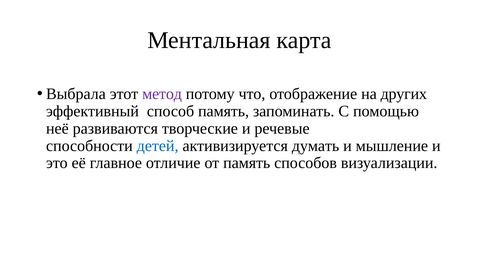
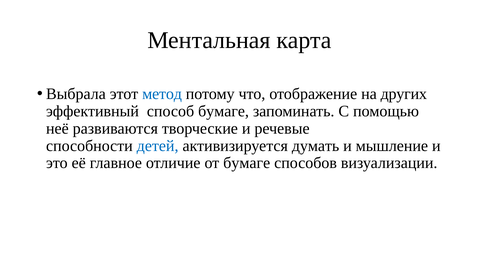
метод colour: purple -> blue (162, 94)
способ память: память -> бумаге (224, 111)
от память: память -> бумаге (247, 163)
